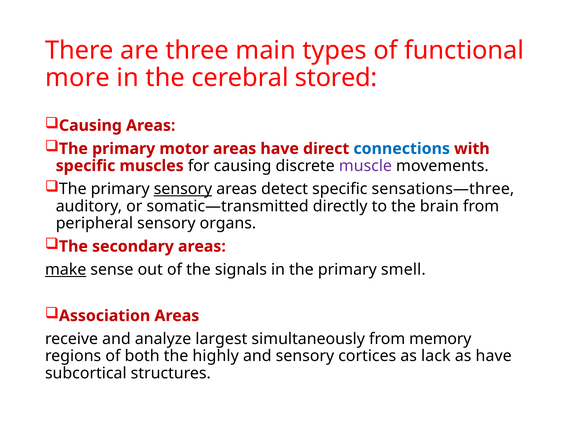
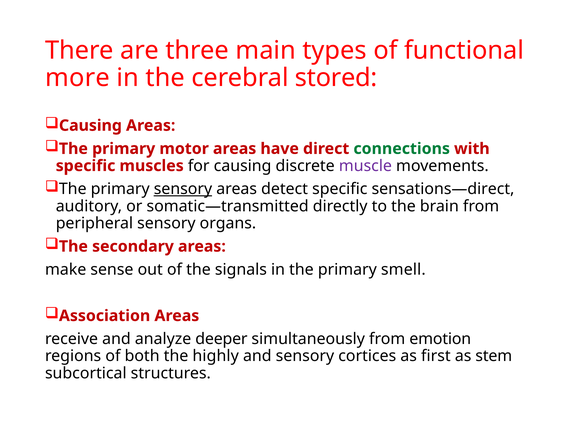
connections colour: blue -> green (402, 149)
sensations—three: sensations—three -> sensations—direct (443, 189)
make underline: present -> none (66, 270)
largest: largest -> deeper (221, 339)
memory: memory -> emotion (440, 339)
lack: lack -> first (436, 356)
as have: have -> stem (494, 356)
